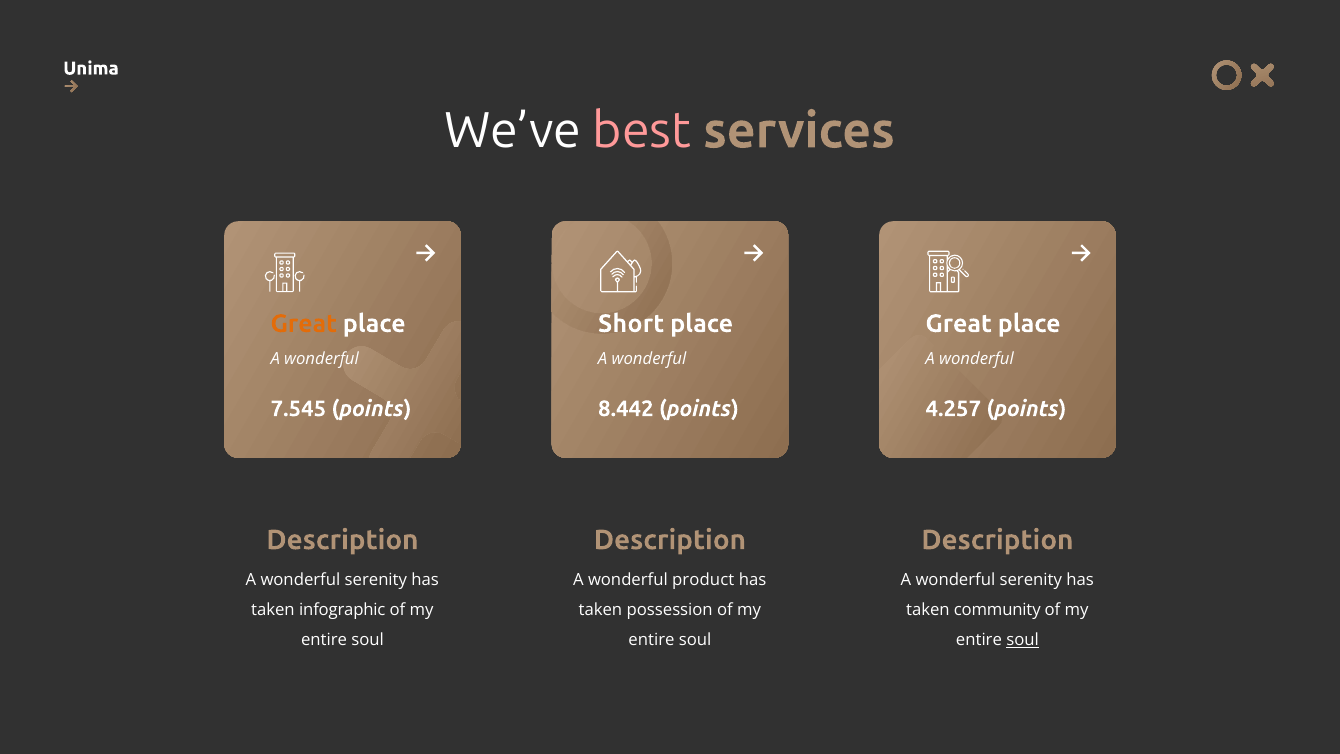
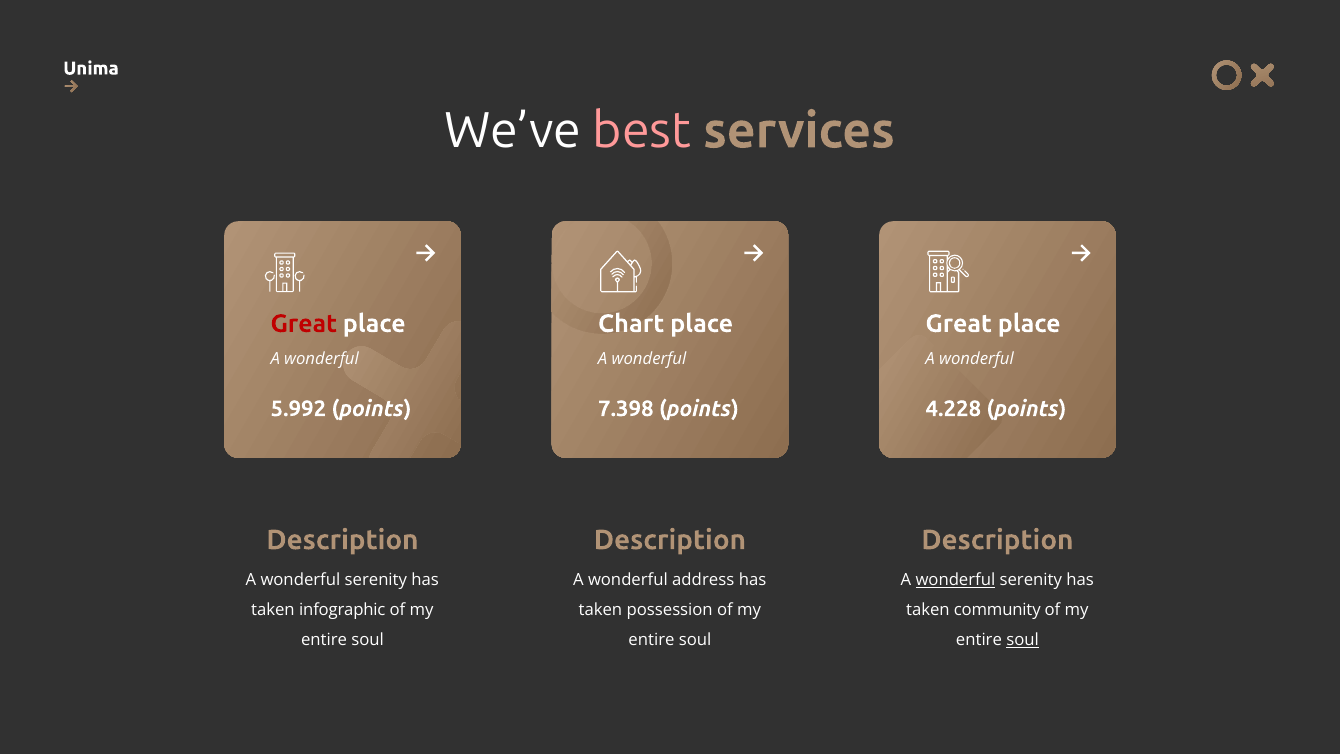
Great colour: orange -> red (304, 324)
Short: Short -> Chart (631, 324)
7.545: 7.545 -> 5.992 (298, 409)
8.442: 8.442 -> 7.398 (626, 409)
4.257: 4.257 -> 4.228 (953, 409)
product: product -> address (703, 580)
wonderful underline: none -> present (955, 580)
